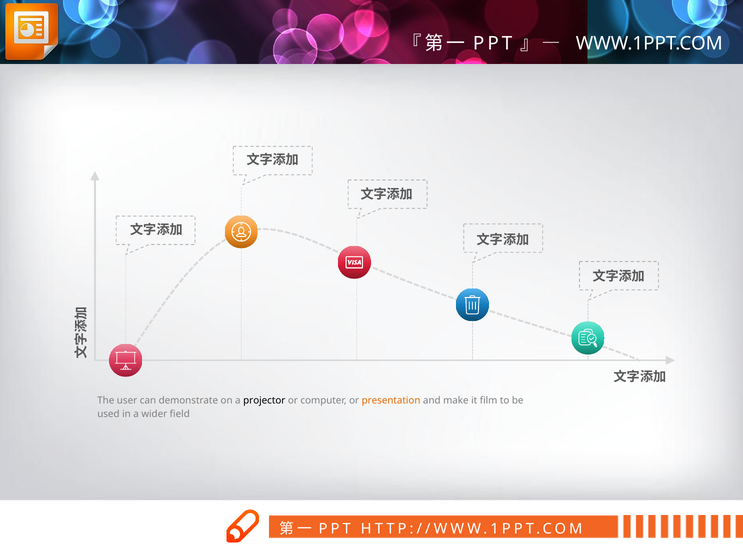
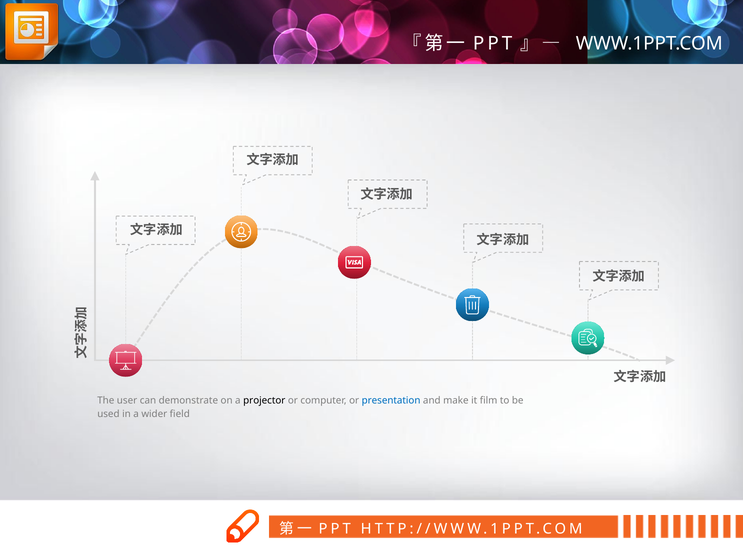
presentation colour: orange -> blue (391, 401)
